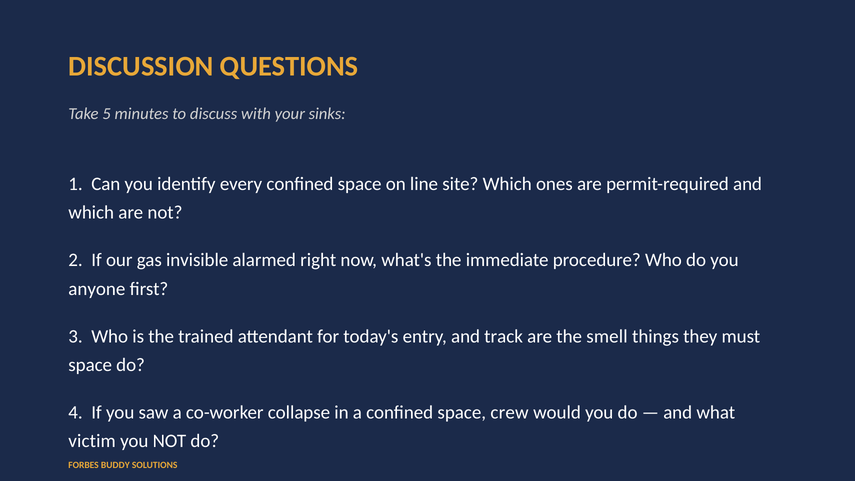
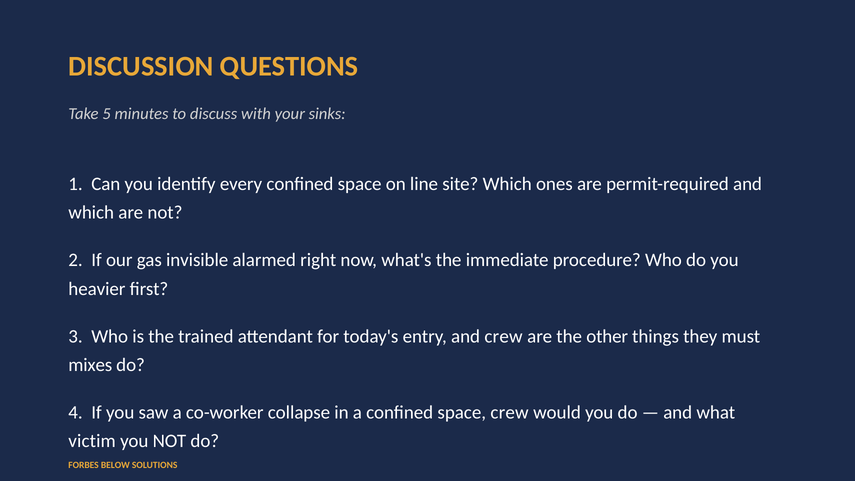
anyone: anyone -> heavier (97, 289)
and track: track -> crew (504, 336)
smell: smell -> other (607, 336)
space: space -> mixes (90, 365)
BUDDY: BUDDY -> BELOW (115, 465)
